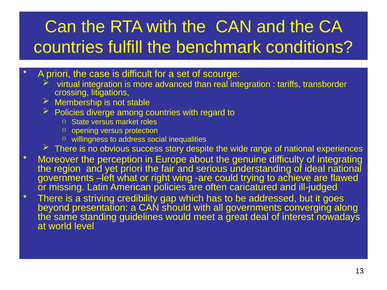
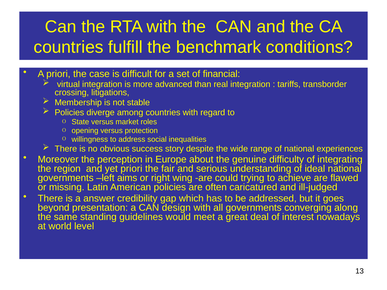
scourge: scourge -> financial (221, 74)
what: what -> aims (127, 178)
striving: striving -> answer (99, 199)
should: should -> design (176, 208)
